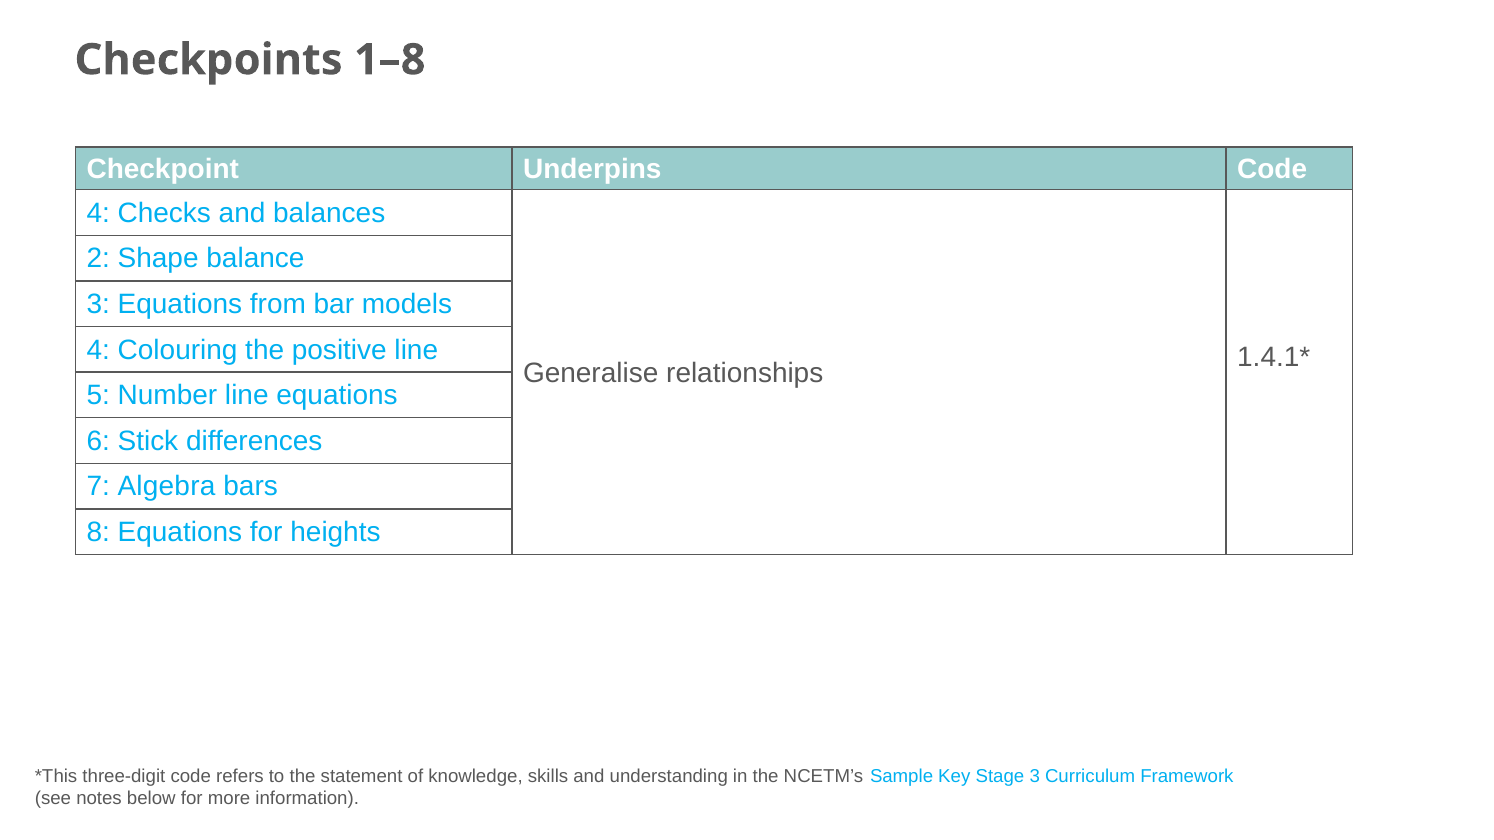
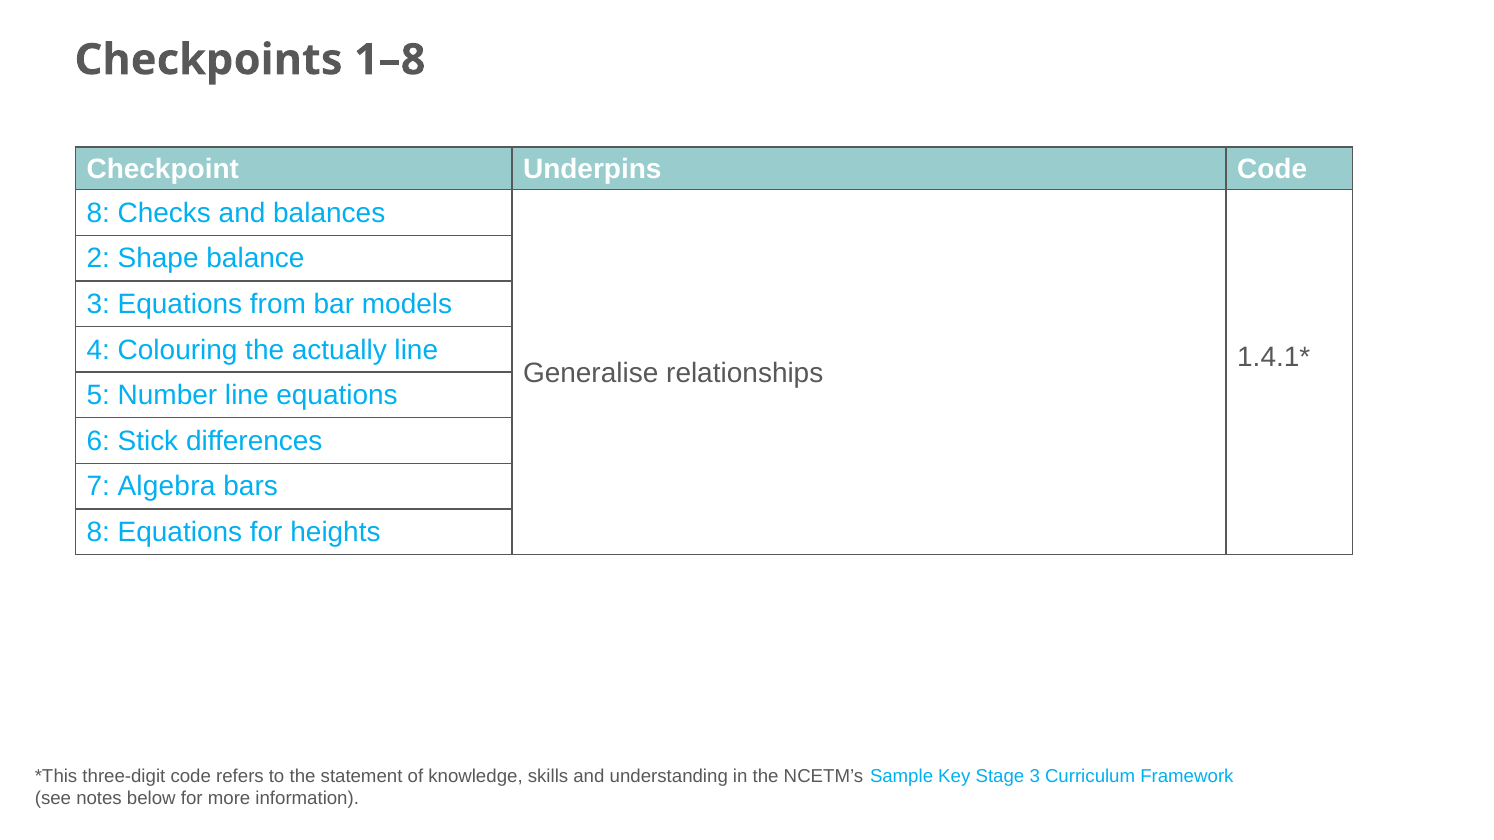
4: 4 -> 8 (98, 213)
positive: positive -> actually (339, 350)
